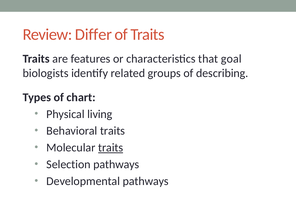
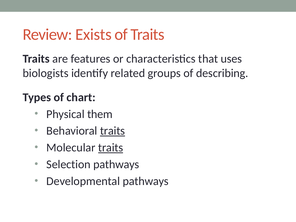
Differ: Differ -> Exists (93, 34)
goal: goal -> uses (231, 59)
living: living -> them (100, 114)
traits underline: none -> present (113, 131)
